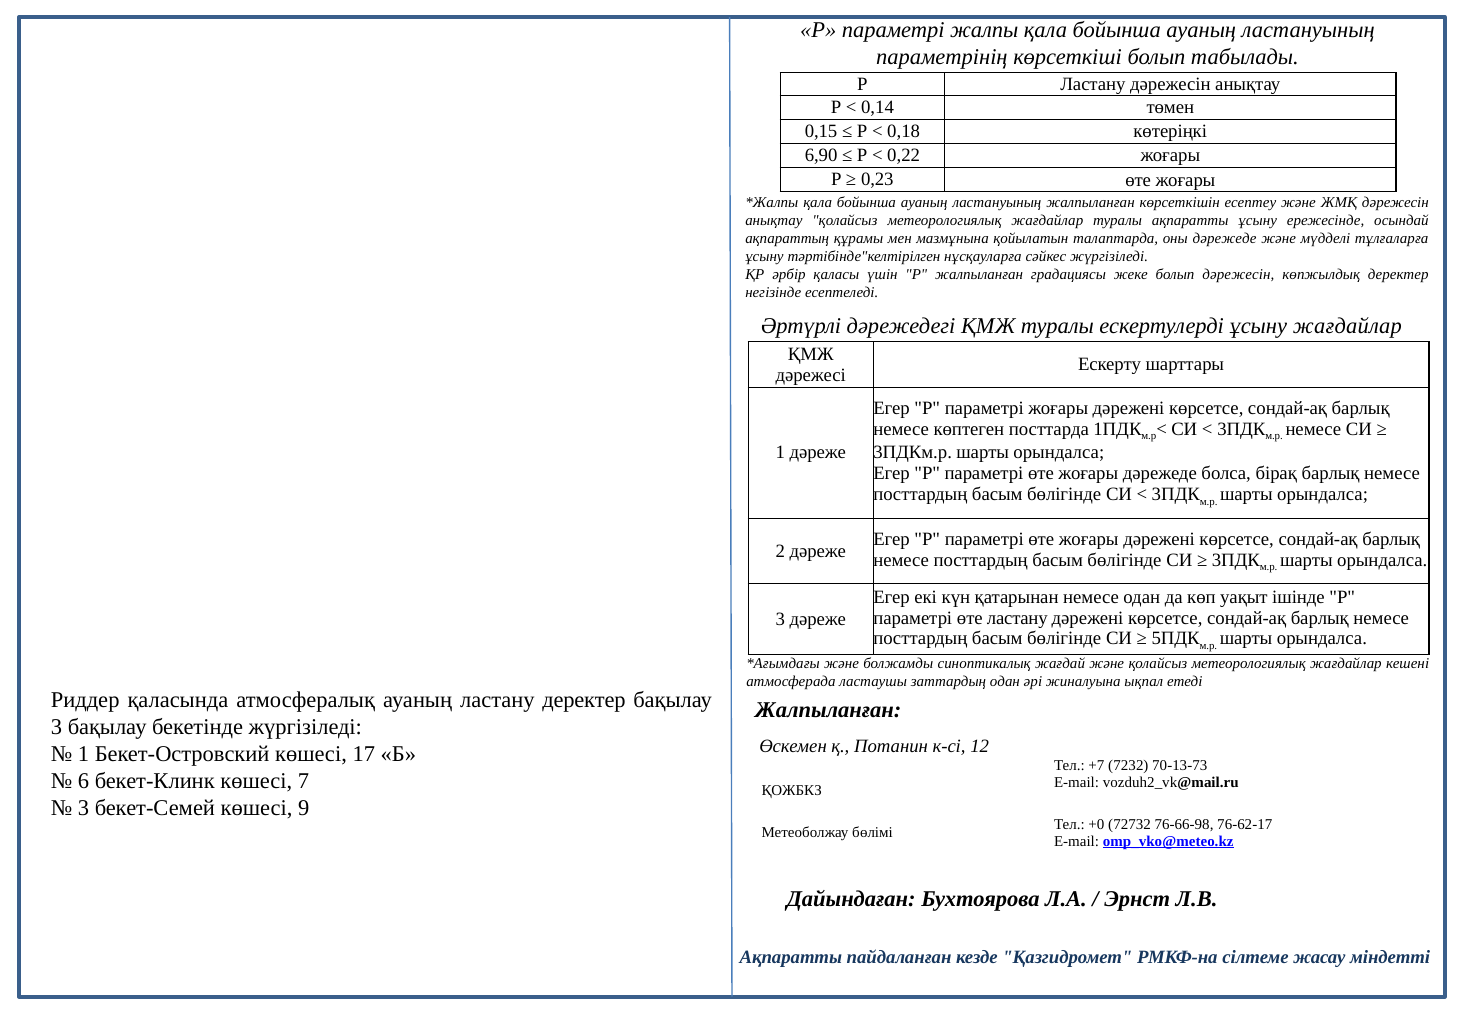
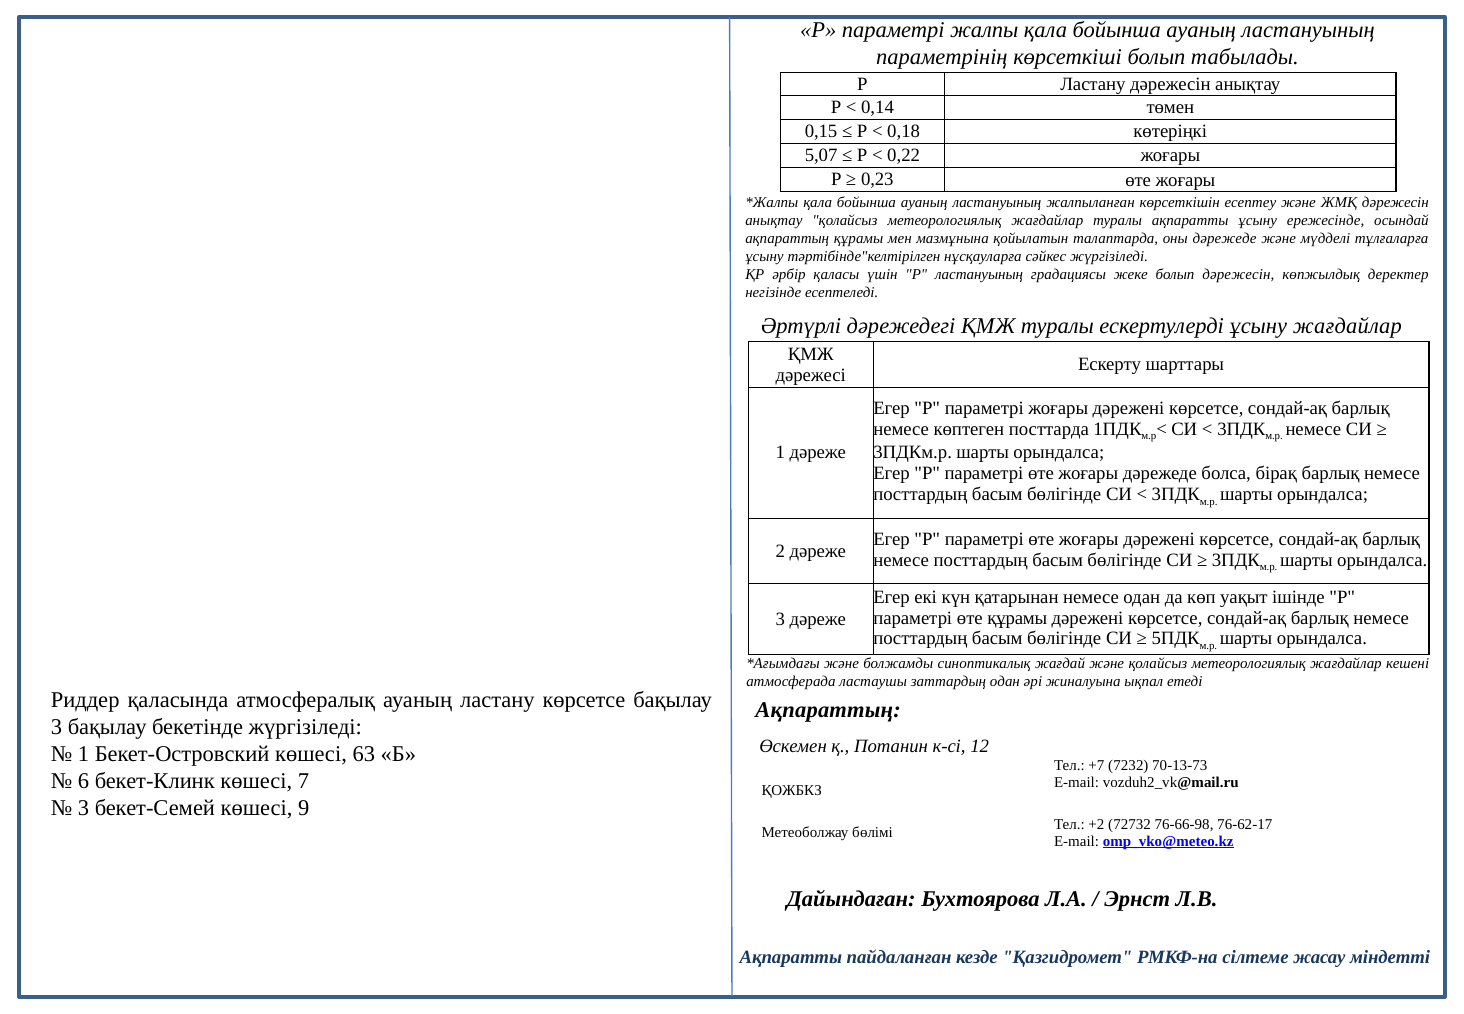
6,90: 6,90 -> 5,07 (821, 155)
Р жалпыланған: жалпыланған -> ластануының (979, 274)
өте ластану: ластану -> құрамы (1017, 618)
ластану деректер: деректер -> көрсетсе (584, 700)
Жалпыланған: Жалпыланған -> Ақпараттың (828, 710)
17: 17 -> 63 (364, 754)
+0: +0 -> +2 (1096, 824)
